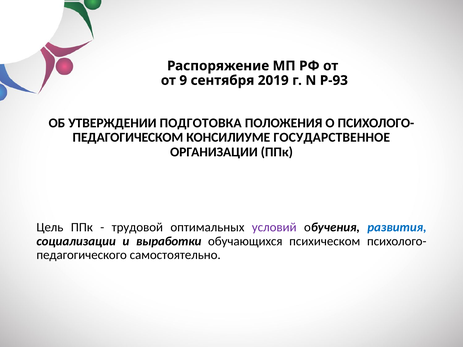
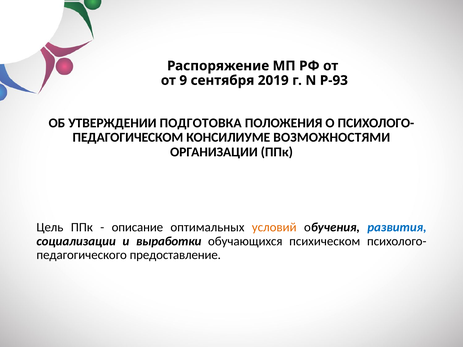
ГОСУДАРСТВЕННОЕ: ГОСУДАРСТВЕННОЕ -> ВОЗМОЖНОСТЯМИ (332, 138)
трудовой: трудовой -> описание (137, 227)
условий colour: purple -> orange (274, 227)
самостоятельно: самостоятельно -> предоставление (175, 255)
